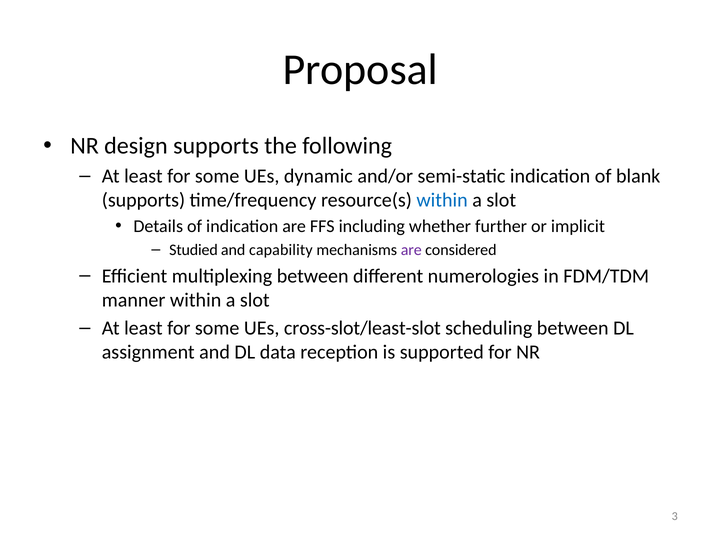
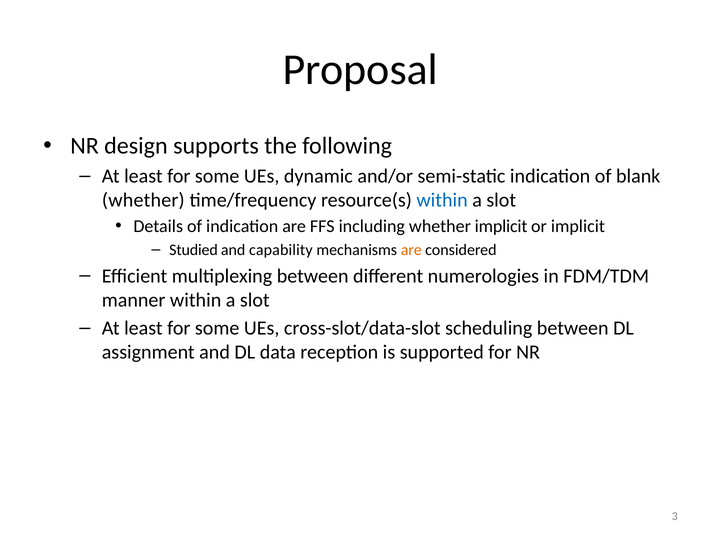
supports: supports -> whether (143, 200)
whether further: further -> implicit (501, 226)
are colour: purple -> orange (411, 250)
cross-slot/least-slot: cross-slot/least-slot -> cross-slot/data-slot (362, 328)
